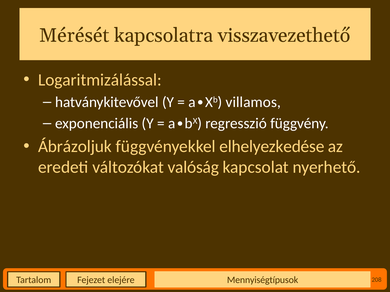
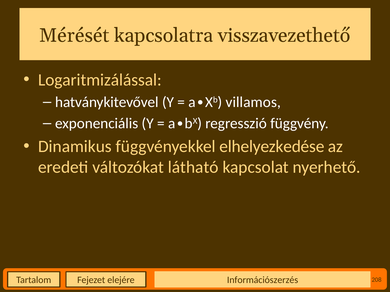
Ábrázoljuk: Ábrázoljuk -> Dinamikus (75, 147)
valóság: valóság -> látható (193, 168)
Mennyiségtípusok: Mennyiségtípusok -> Információszerzés (263, 281)
